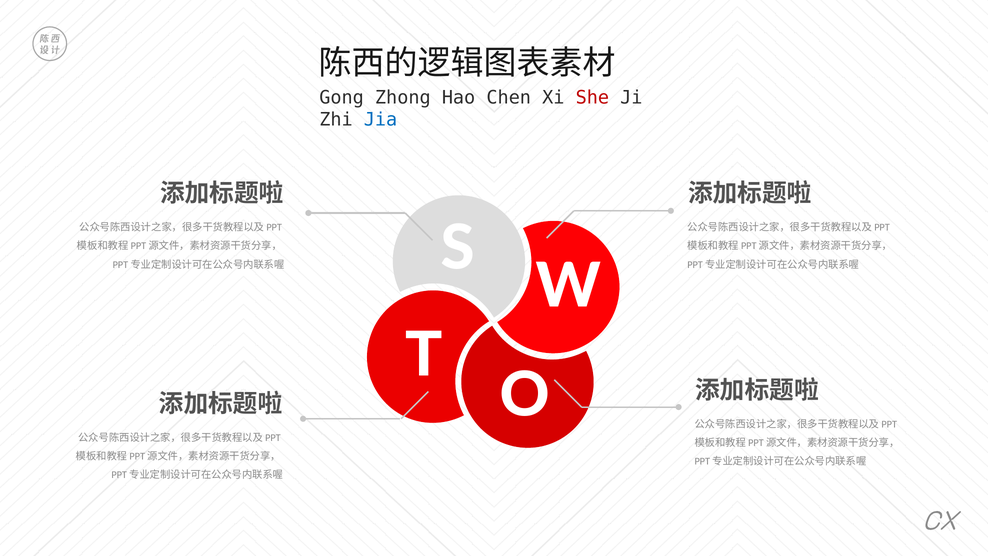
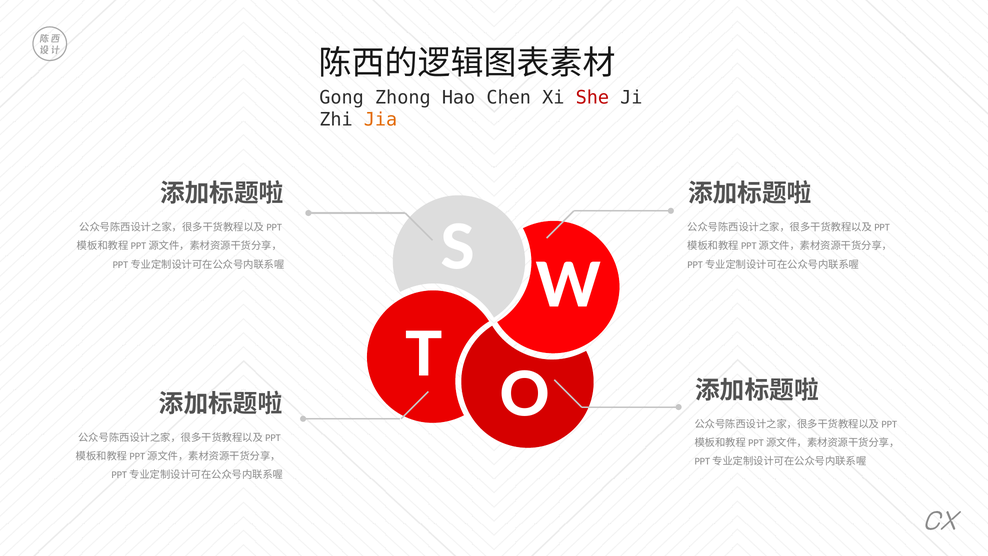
Jia colour: blue -> orange (381, 120)
